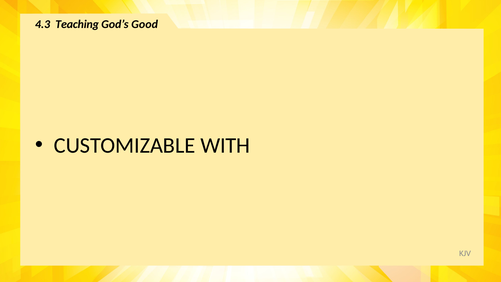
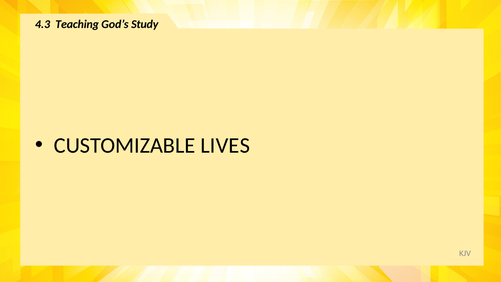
Good: Good -> Study (145, 24)
WITH: WITH -> LIVES (225, 146)
